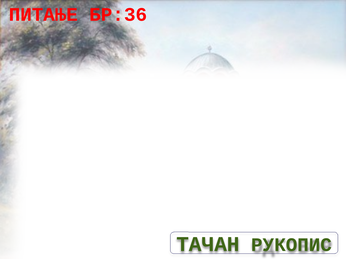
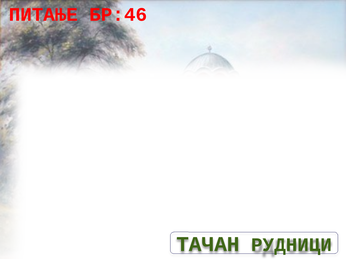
БР:36: БР:36 -> БР:46 (118, 15)
РУКОПИС: РУКОПИС -> РУДНИЦИ (292, 245)
